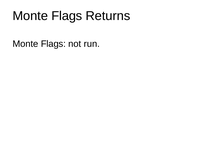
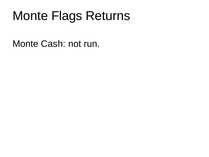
Flags: Flags -> Cash (53, 44)
